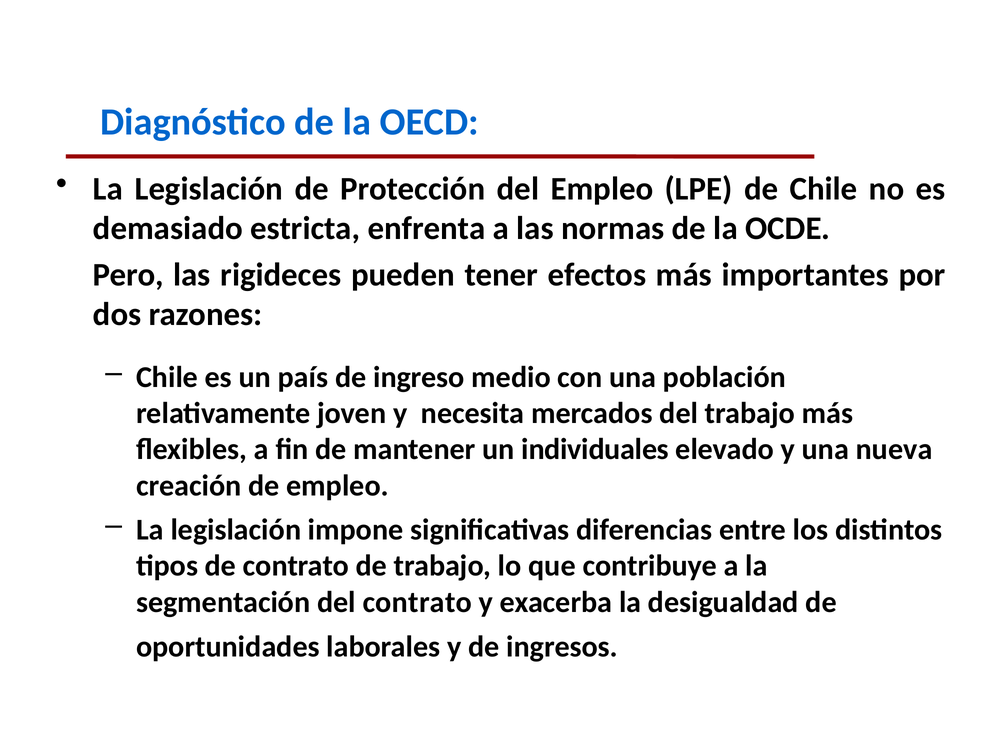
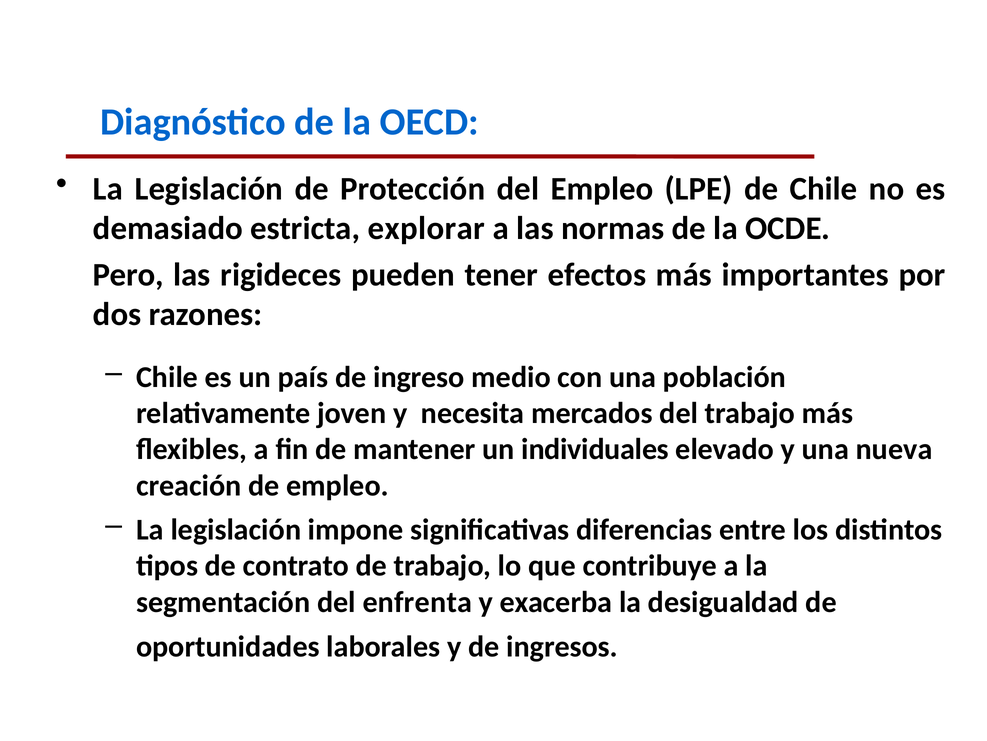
enfrenta: enfrenta -> explorar (426, 228)
del contrato: contrato -> enfrenta (417, 601)
